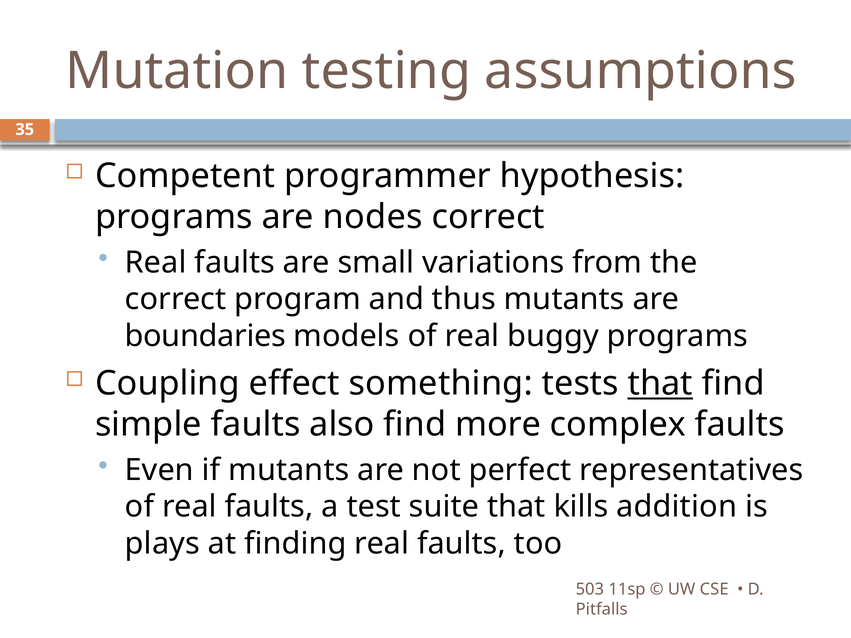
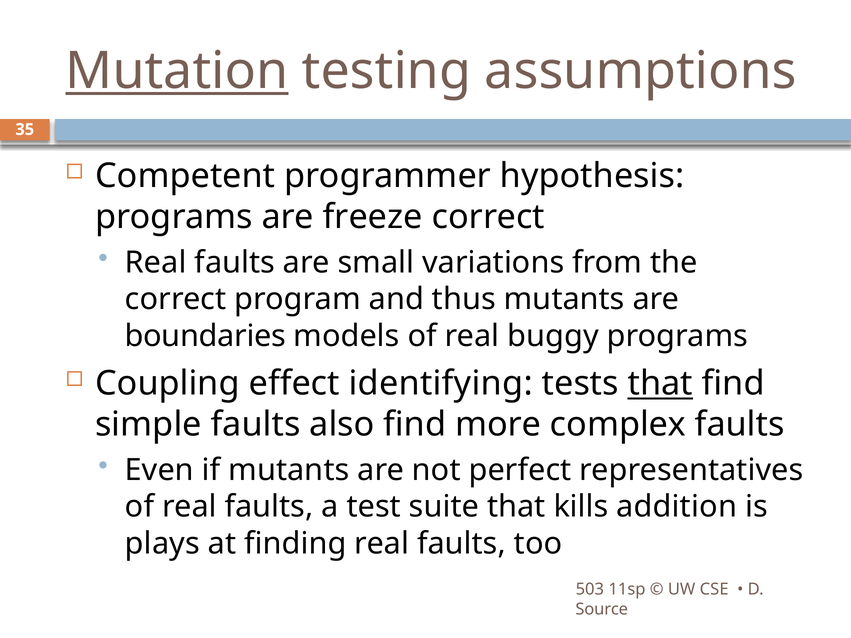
Mutation underline: none -> present (177, 71)
nodes: nodes -> freeze (373, 217)
something: something -> identifying (441, 384)
Pitfalls: Pitfalls -> Source (602, 610)
